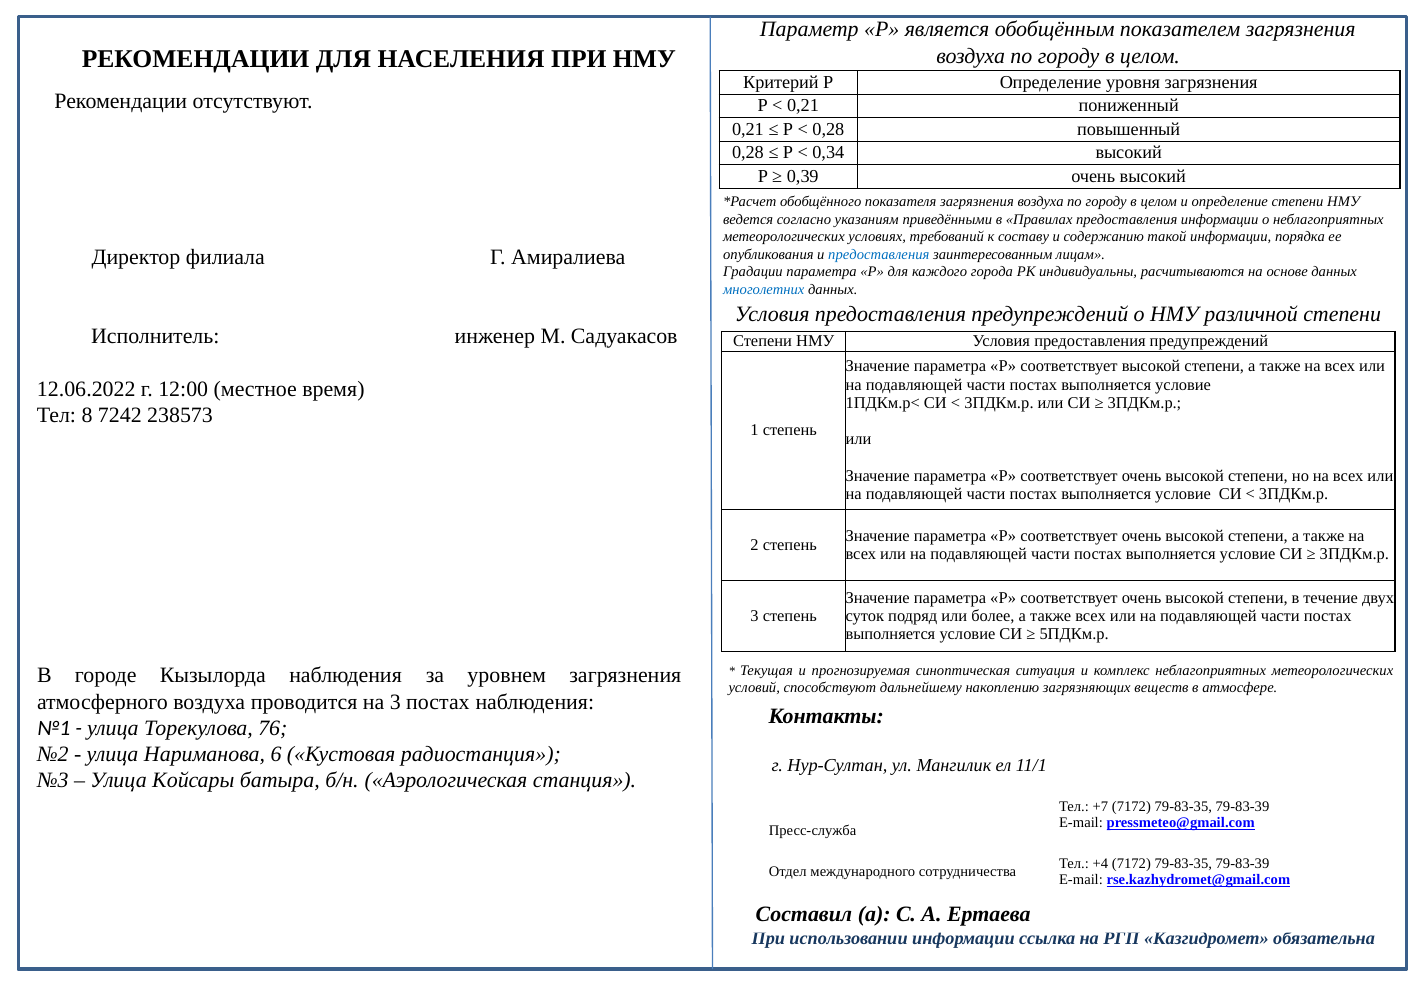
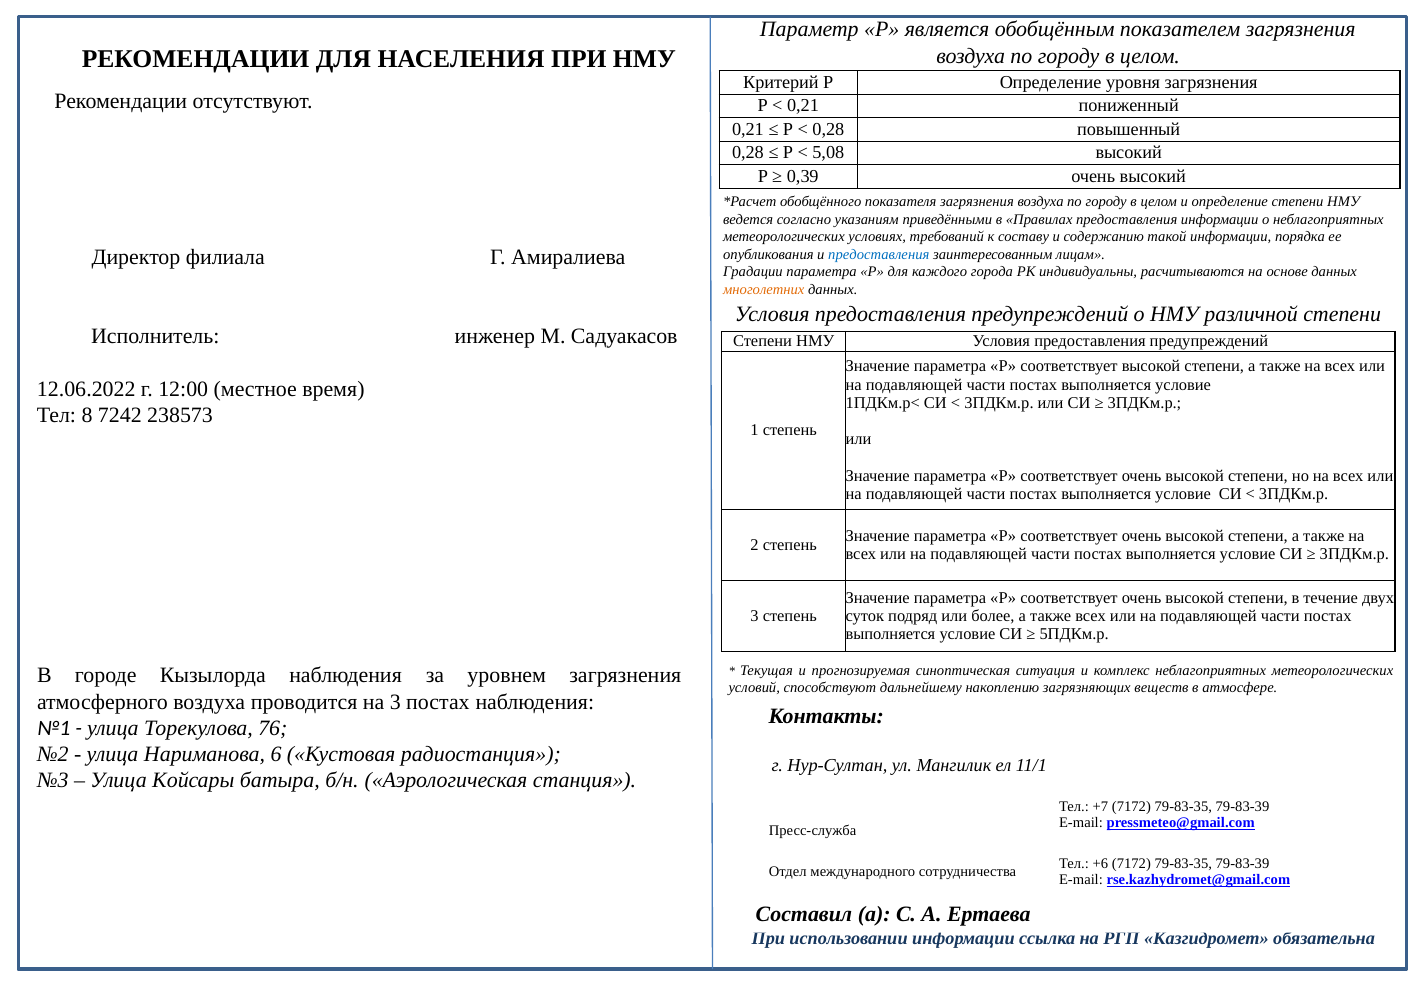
0,34: 0,34 -> 5,08 (828, 153)
многолетних colour: blue -> orange (764, 290)
+4: +4 -> +6 (1100, 864)
